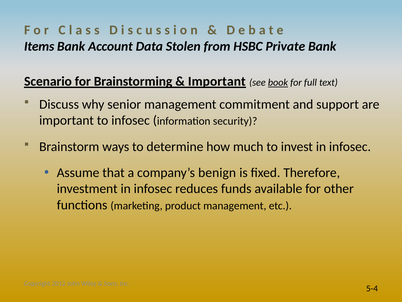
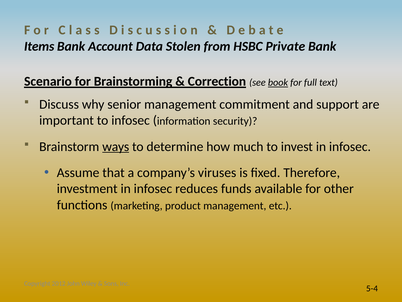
Important: Important -> Correction (217, 81)
ways underline: none -> present (116, 146)
benign: benign -> viruses (217, 172)
